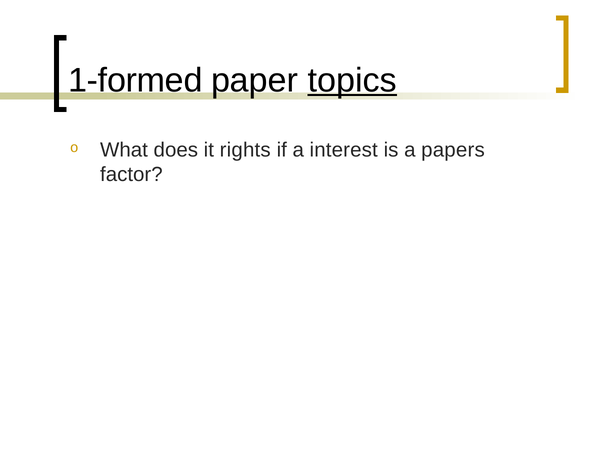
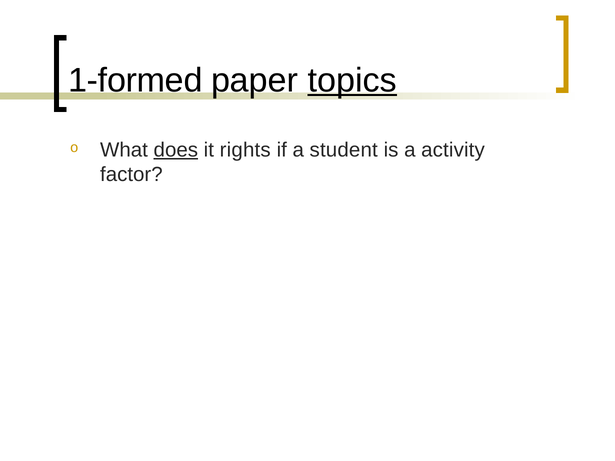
does underline: none -> present (176, 150)
interest: interest -> student (344, 150)
papers: papers -> activity (453, 150)
